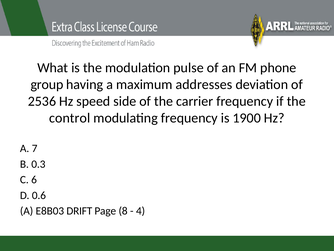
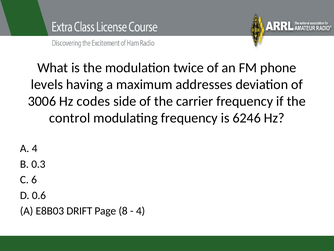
pulse: pulse -> twice (189, 68)
group: group -> levels (47, 84)
2536: 2536 -> 3006 (42, 101)
speed: speed -> codes (93, 101)
1900: 1900 -> 6246 (247, 118)
A 7: 7 -> 4 (35, 148)
